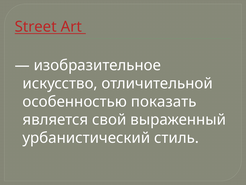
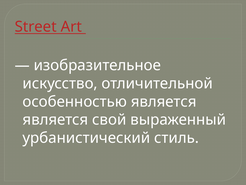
особенностью показать: показать -> является (164, 101)
